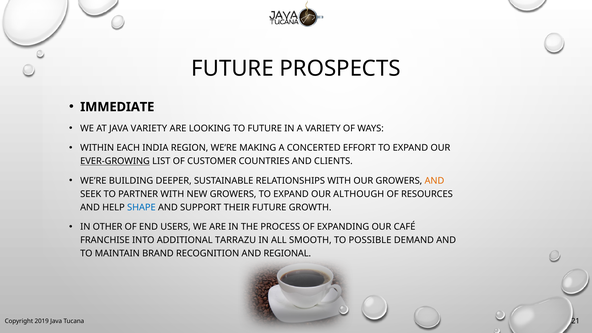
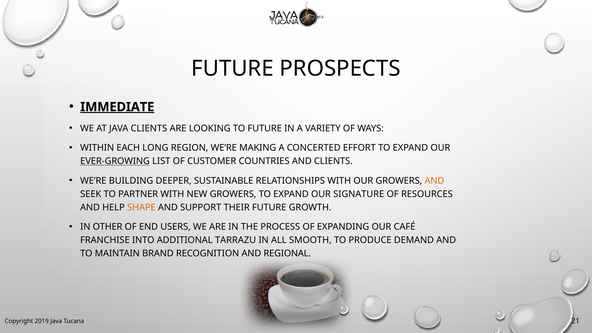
IMMEDIATE underline: none -> present (117, 107)
JAVA VARIETY: VARIETY -> CLIENTS (149, 128)
INDIA: INDIA -> LONG (155, 148)
ALTHOUGH: ALTHOUGH -> SIGNATURE (359, 194)
SHAPE colour: blue -> orange (141, 207)
POSSIBLE: POSSIBLE -> PRODUCE (370, 240)
